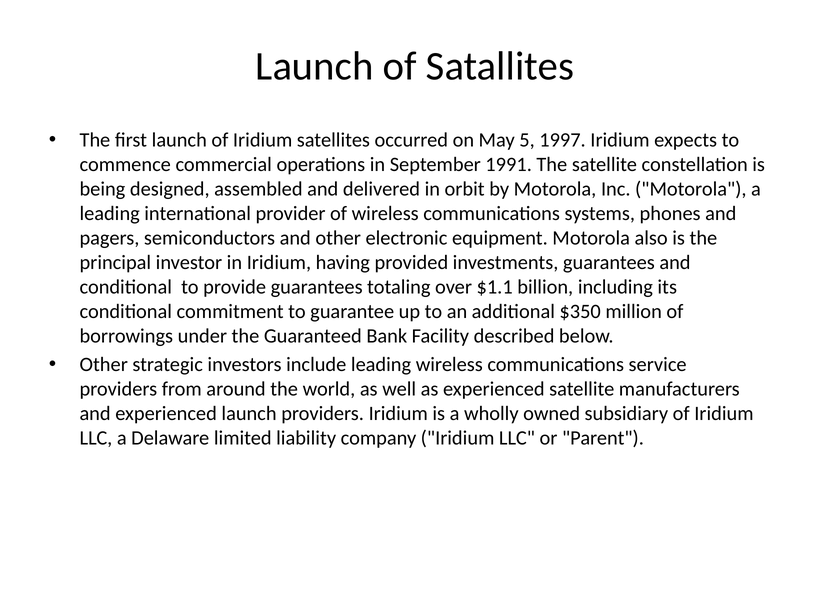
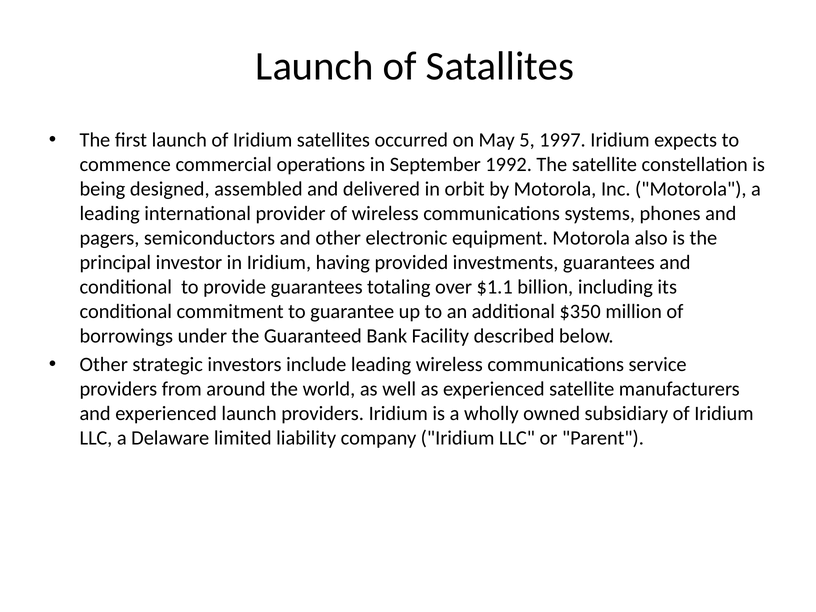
1991: 1991 -> 1992 (509, 165)
